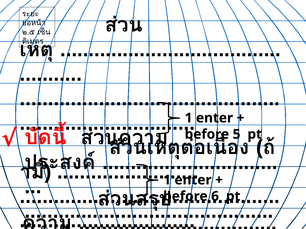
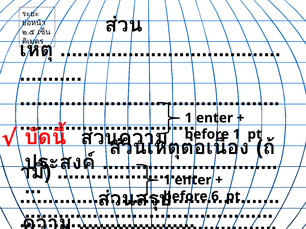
before 5: 5 -> 1 (237, 135)
